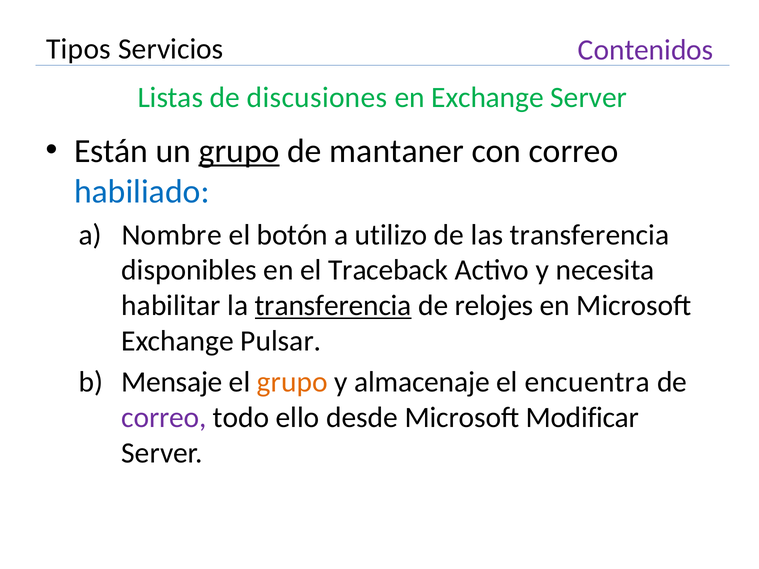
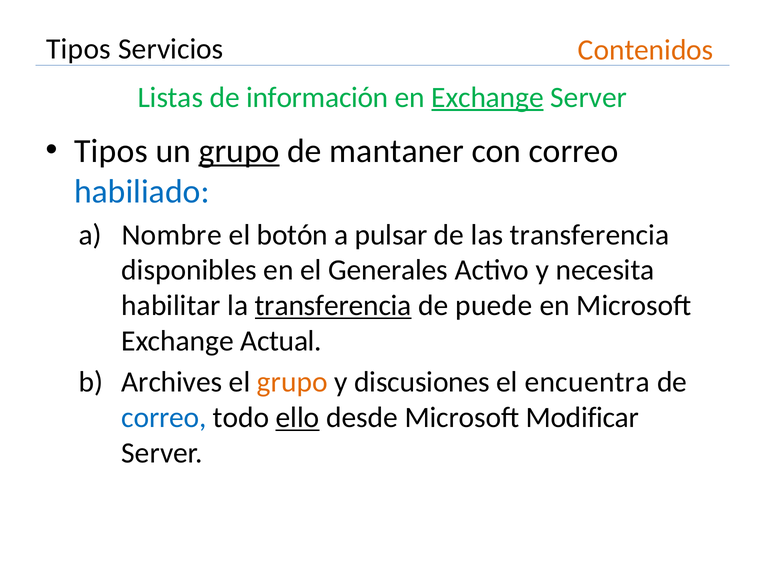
Contenidos colour: purple -> orange (646, 50)
discusiones: discusiones -> información (317, 97)
Exchange underline: none -> present (488, 97)
Están: Están -> Tipos (111, 151)
utilizo: utilizo -> pulsar (391, 235)
Traceback: Traceback -> Generales (388, 270)
relojes: relojes -> puede (494, 306)
Pulsar: Pulsar -> Actual (281, 341)
Mensaje: Mensaje -> Archives (172, 382)
almacenaje: almacenaje -> discusiones (422, 382)
correo colour: purple -> blue (164, 418)
ello underline: none -> present (298, 418)
